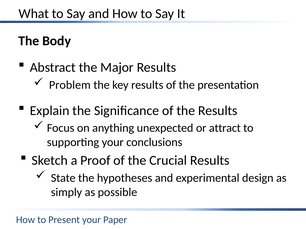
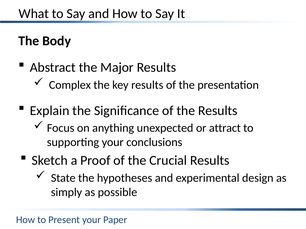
Problem: Problem -> Complex (70, 85)
